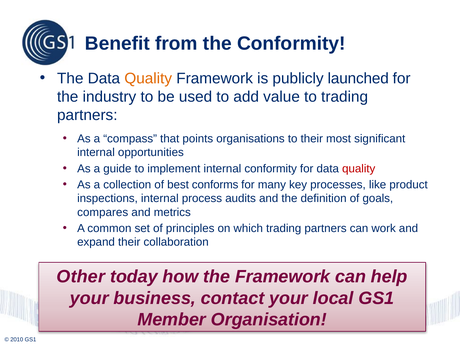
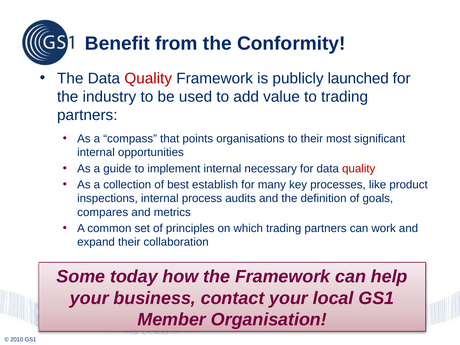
Quality colour: orange -> red (148, 78)
internal conformity: conformity -> necessary (271, 169)
conforms: conforms -> establish (215, 185)
Other: Other -> Some (81, 277)
